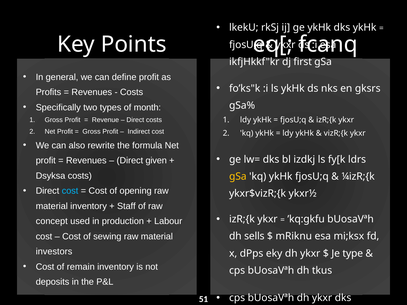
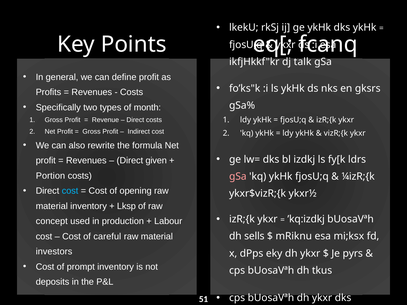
first: first -> talk (303, 62)
Dsyksa: Dsyksa -> Portion (50, 176)
gSa colour: yellow -> pink (238, 177)
Staff: Staff -> Lksp (126, 206)
’kq:gkfu: ’kq:gkfu -> ’kq:izdkj (306, 219)
sewing: sewing -> careful (107, 237)
type: type -> pyrs (353, 254)
remain: remain -> prompt (81, 267)
